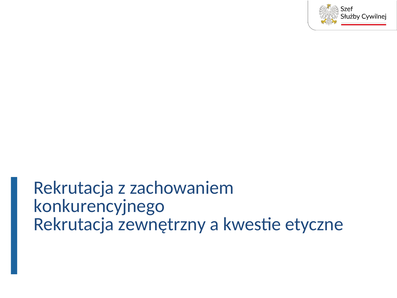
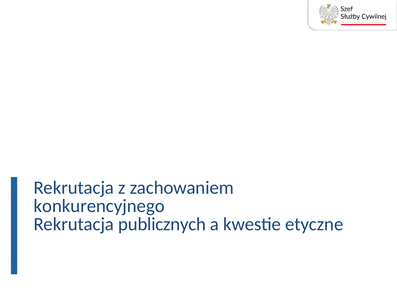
zewnętrzny: zewnętrzny -> publicznych (162, 224)
